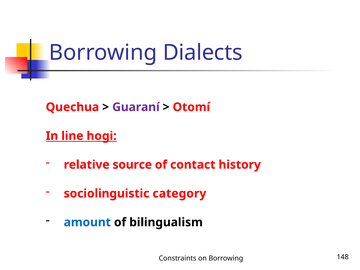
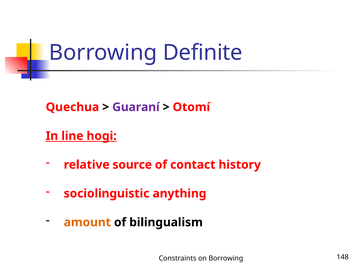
Dialects: Dialects -> Definite (203, 53)
category: category -> anything (179, 194)
amount colour: blue -> orange (87, 222)
